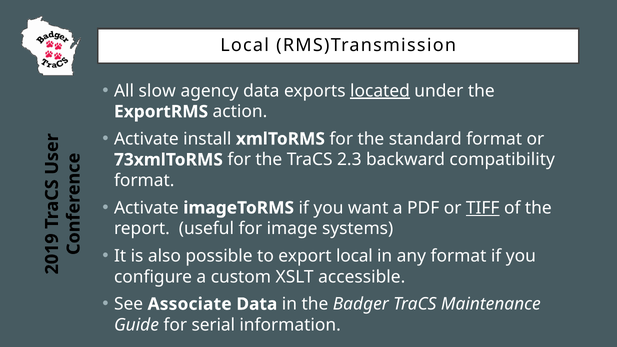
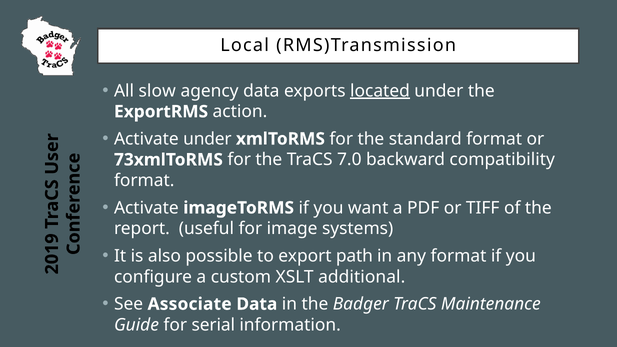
Activate install: install -> under (207, 139)
2.3: 2.3 -> 7.0 (349, 160)
TIFF underline: present -> none (483, 208)
export local: local -> path (354, 256)
accessible: accessible -> additional (362, 277)
